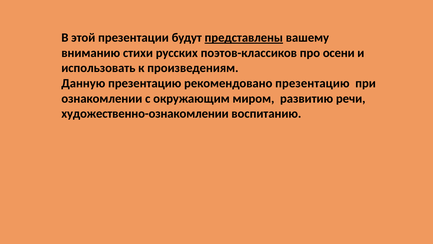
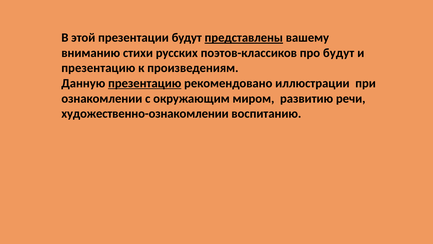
про осени: осени -> будут (339, 53)
использовать: использовать -> презентацию (98, 68)
презентацию underline: none -> present (145, 83)
рекомендовано презентацию: презентацию -> иллюстрации (312, 83)
